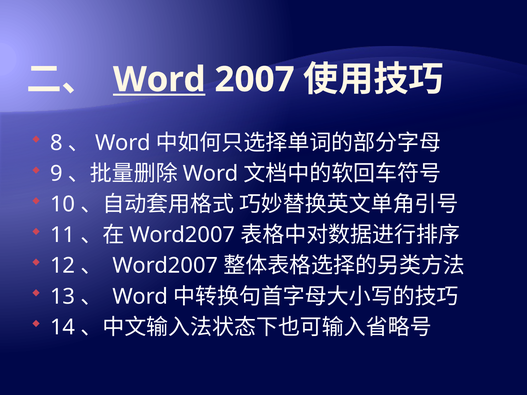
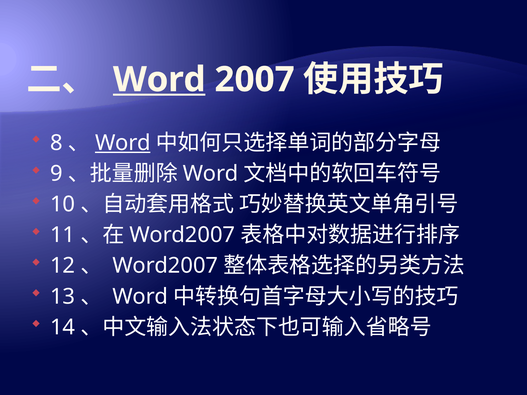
Word underline: none -> present (123, 143)
